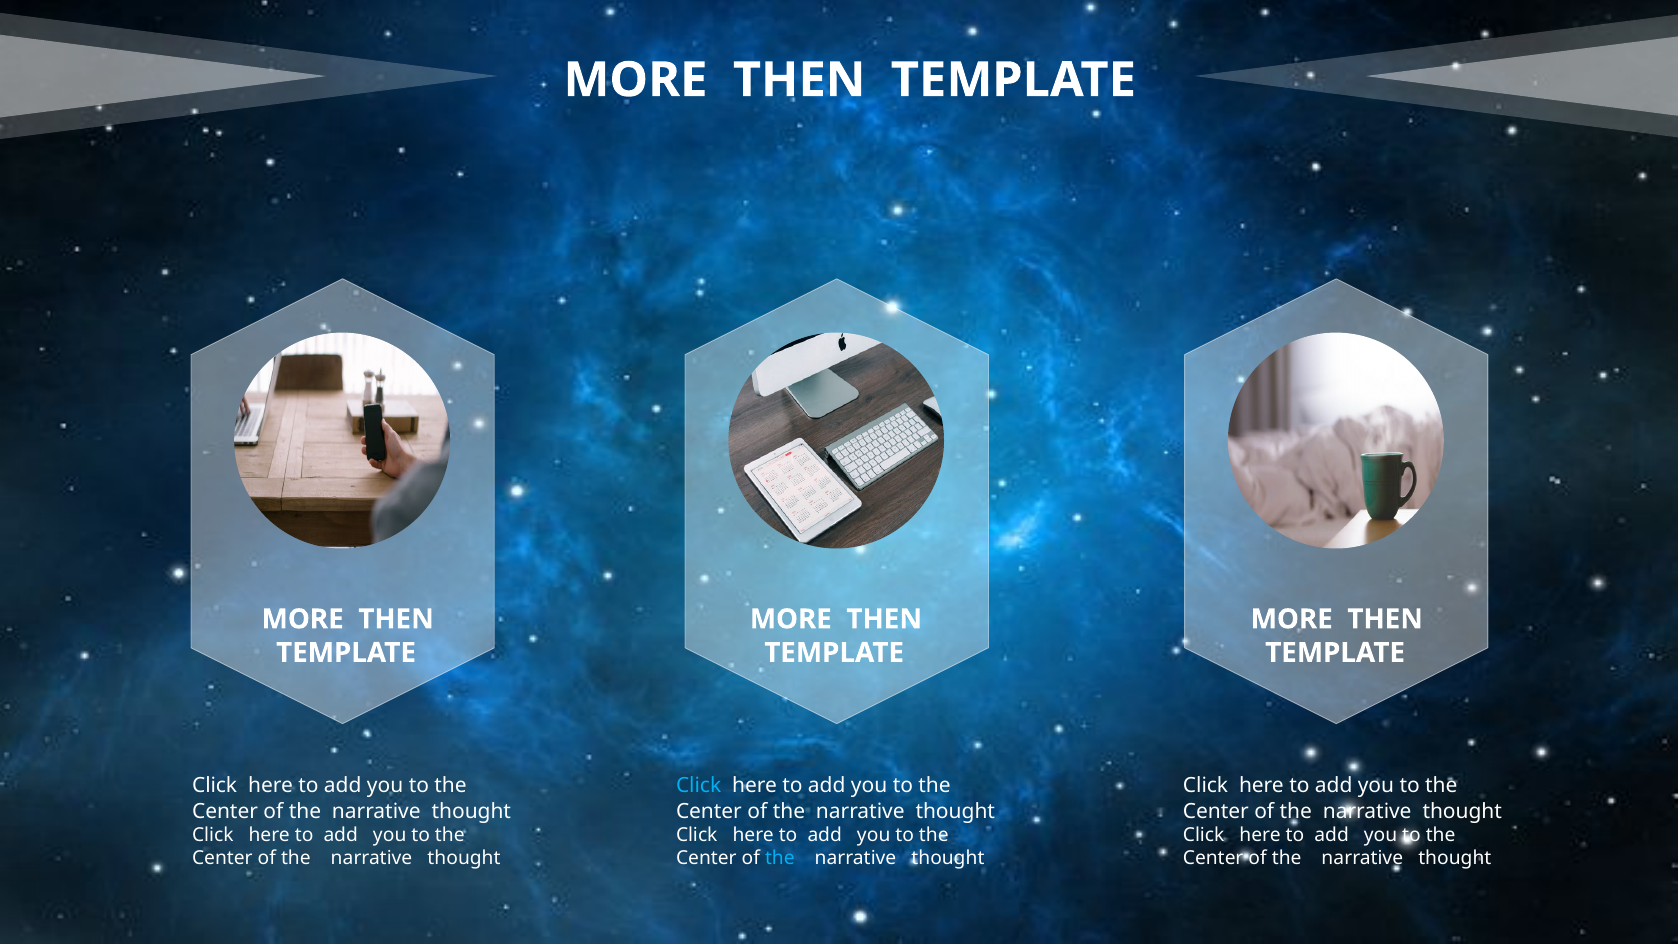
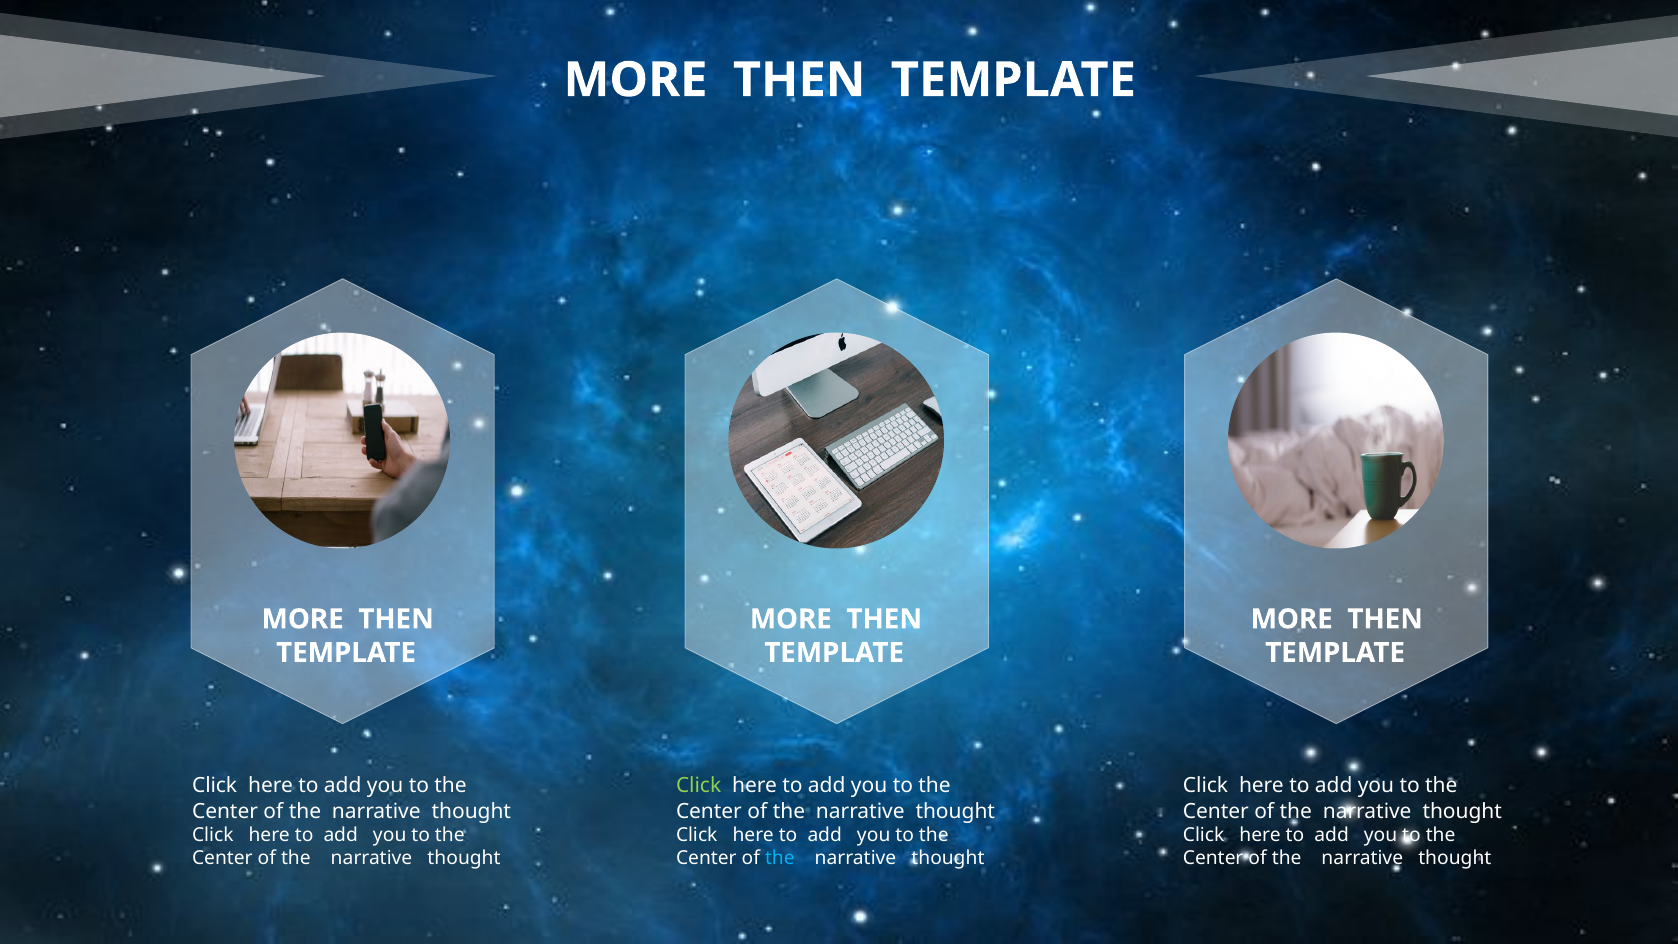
Click colour: light blue -> light green (699, 786)
